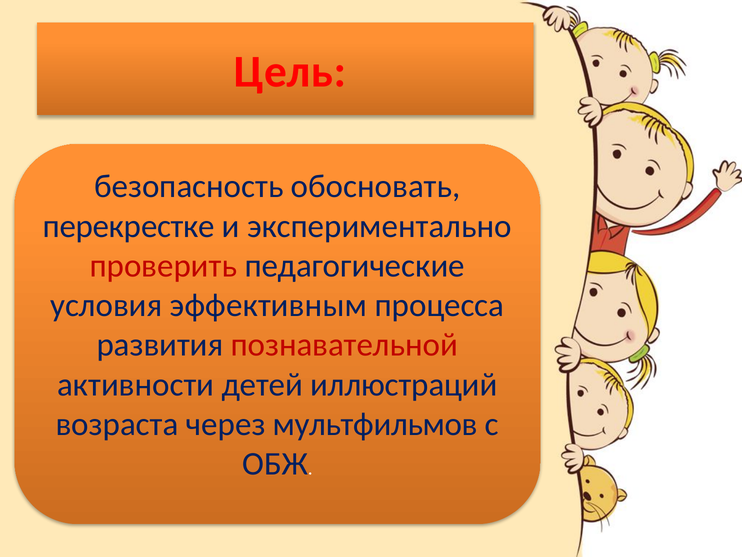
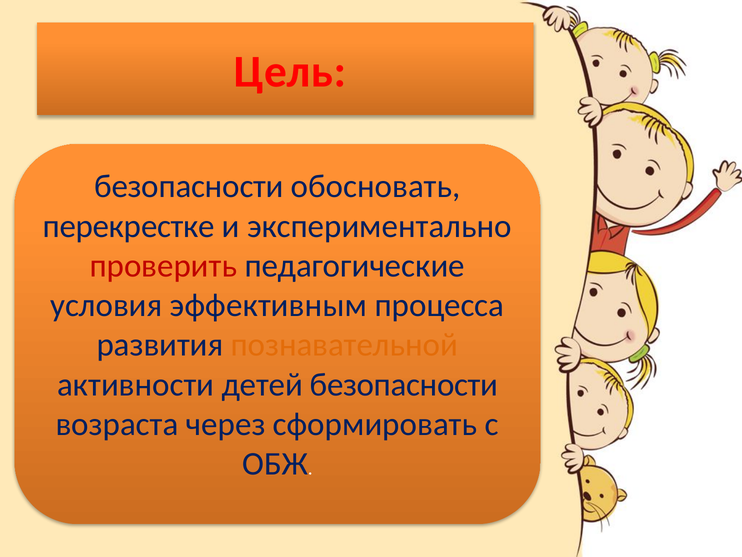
безопасность: безопасность -> безопасности (189, 186)
познавательной colour: red -> orange (344, 345)
детей иллюстраций: иллюстраций -> безопасности (404, 384)
мультфильмов: мультфильмов -> сформировать (375, 424)
